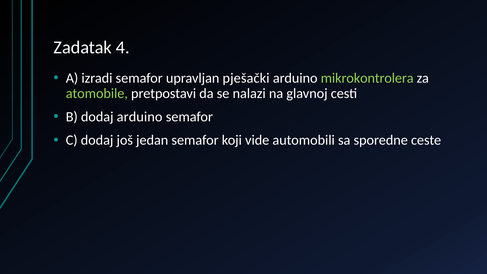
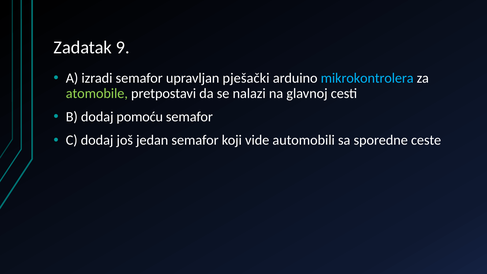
4: 4 -> 9 (123, 47)
mikrokontrolera colour: light green -> light blue (367, 78)
dodaj arduino: arduino -> pomoću (140, 117)
